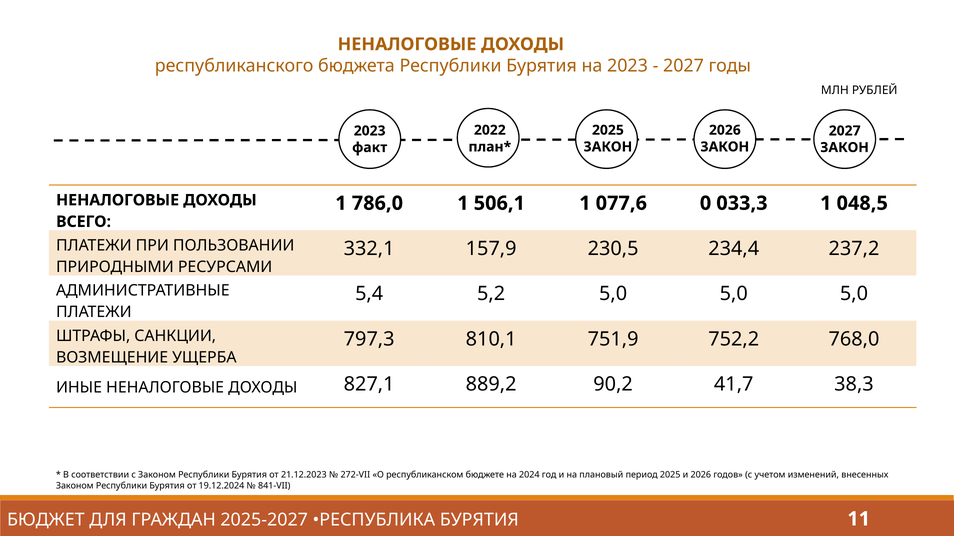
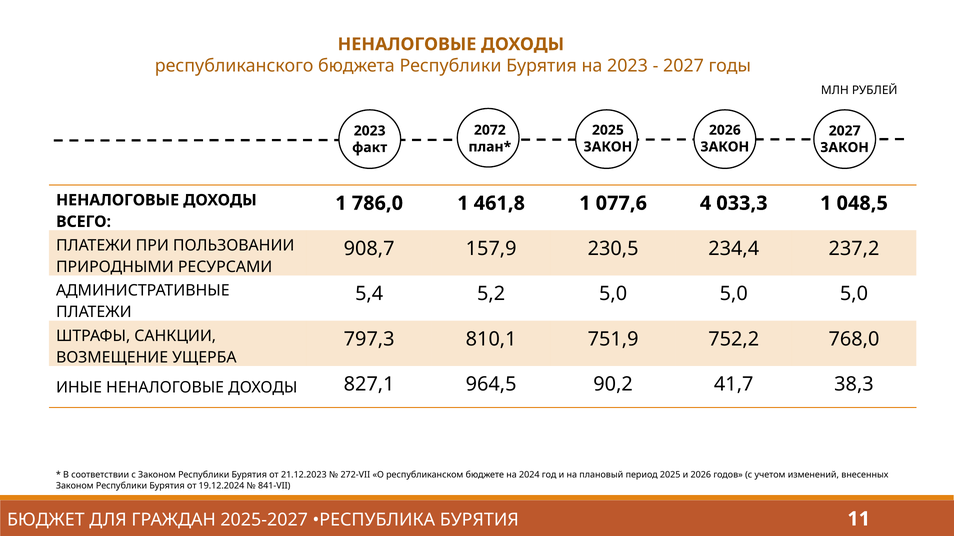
2022: 2022 -> 2072 (490, 130)
506,1: 506,1 -> 461,8 (499, 203)
0: 0 -> 4 (706, 203)
332,1: 332,1 -> 908,7 (369, 249)
889,2: 889,2 -> 964,5 (491, 385)
